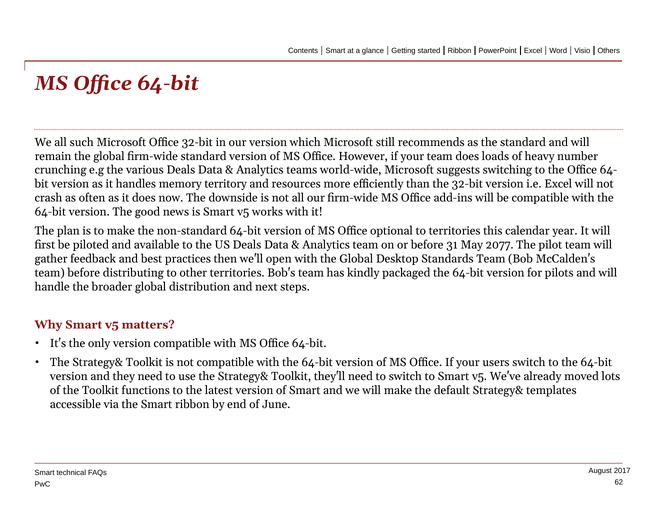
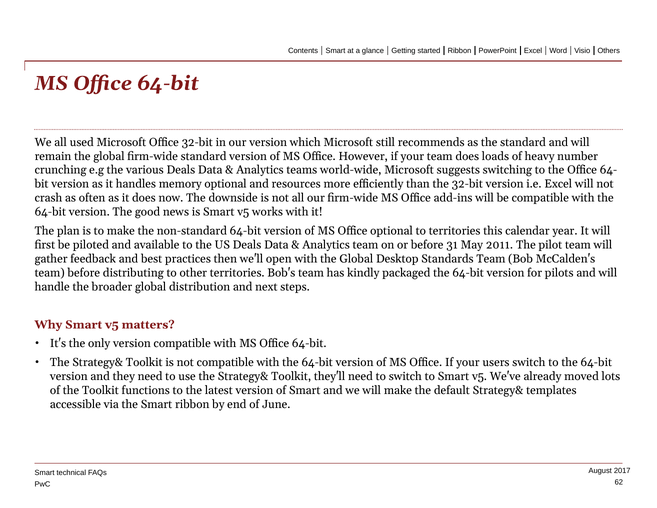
such: such -> used (82, 142)
memory territory: territory -> optional (226, 184)
2077: 2077 -> 2011 (499, 245)
